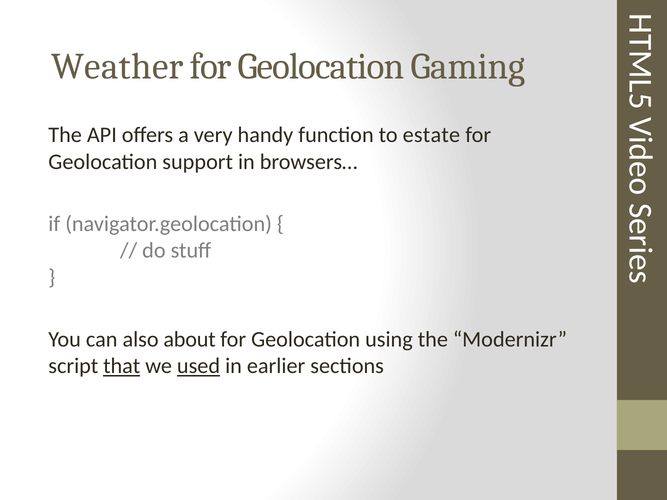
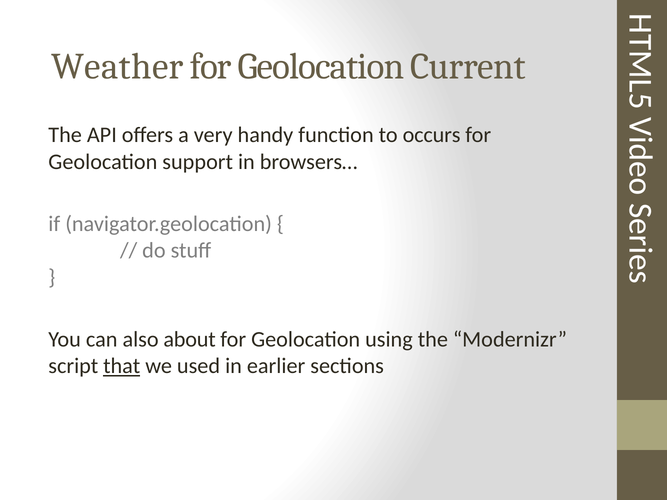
Gaming: Gaming -> Current (468, 66)
estate: estate -> occurs (432, 135)
used underline: present -> none (199, 366)
